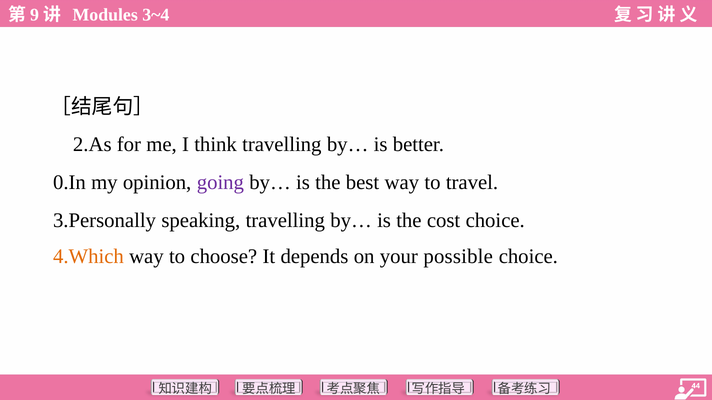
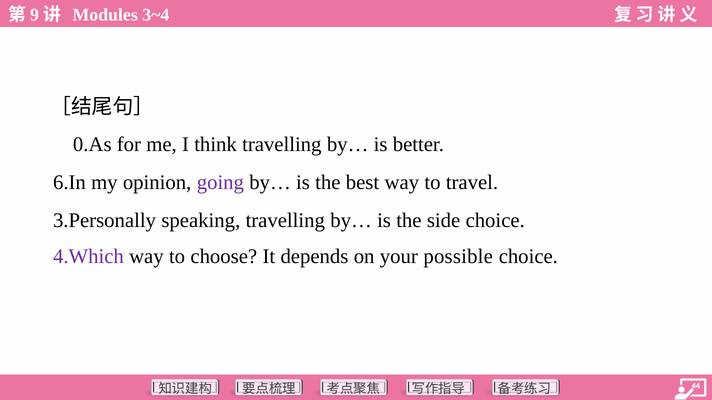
2.As: 2.As -> 0.As (92, 145)
0.In: 0.In -> 6.In (69, 183)
cost: cost -> side (444, 220)
4.Which colour: orange -> purple (88, 257)
